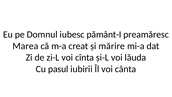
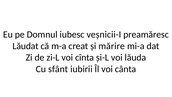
pământ-I: pământ-I -> veșnicii-I (104, 34)
Marea: Marea -> Lăudat (26, 46)
pasul: pasul -> sfânt (58, 69)
